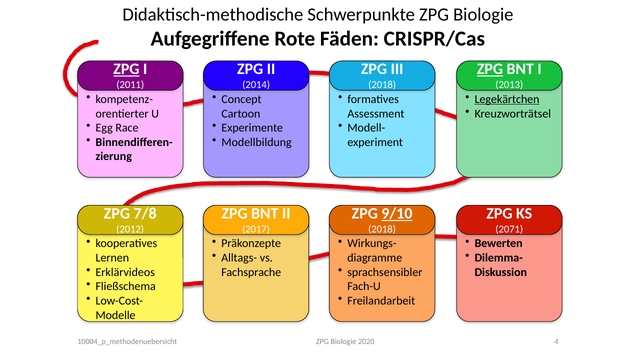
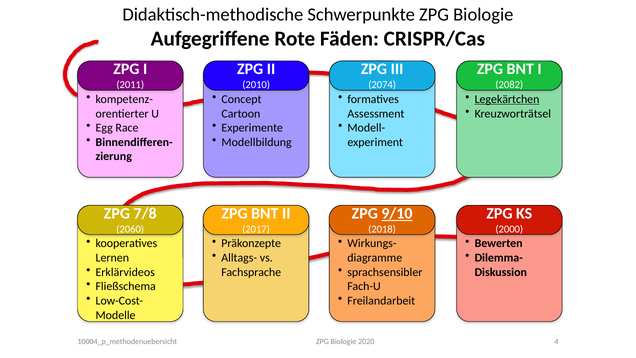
ZPG underline: present -> none (126, 69)
ZPG underline: present -> none (490, 69)
2014: 2014 -> 2010 (256, 85)
2018: 2018 -> 2074 (382, 85)
2013: 2013 -> 2082 (509, 85)
2012: 2012 -> 2060 (130, 229)
2071: 2071 -> 2000 (509, 229)
